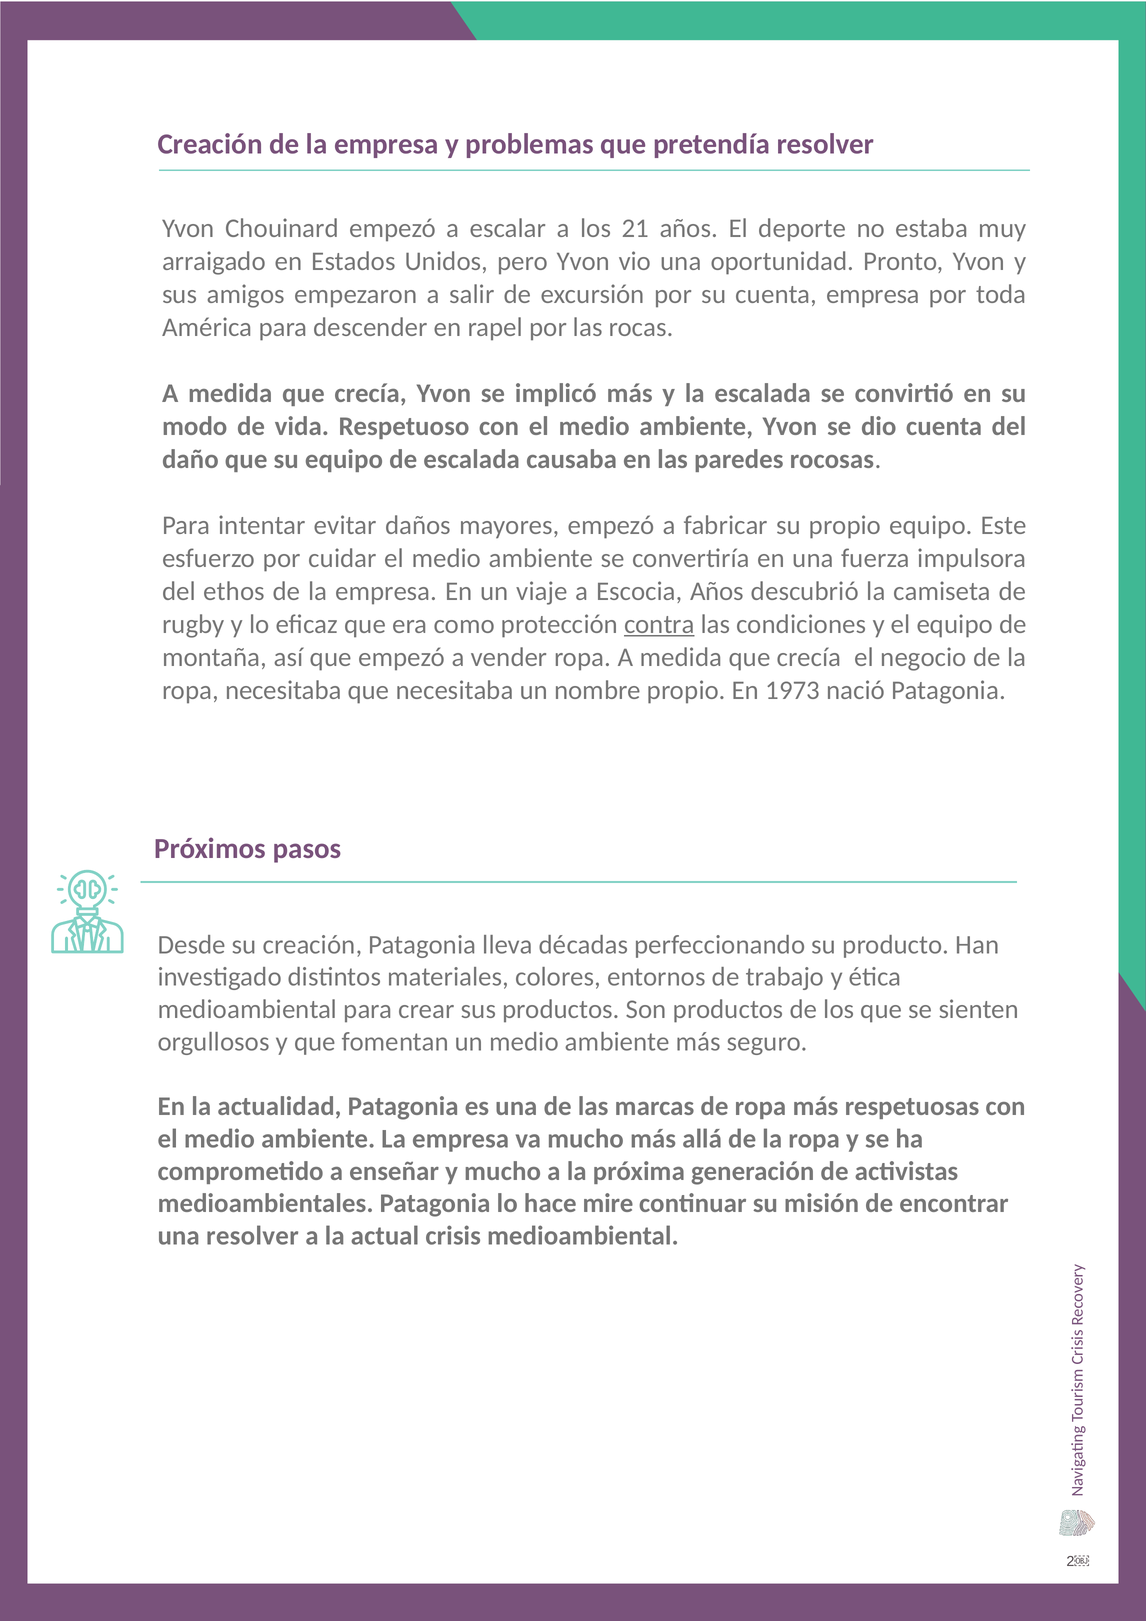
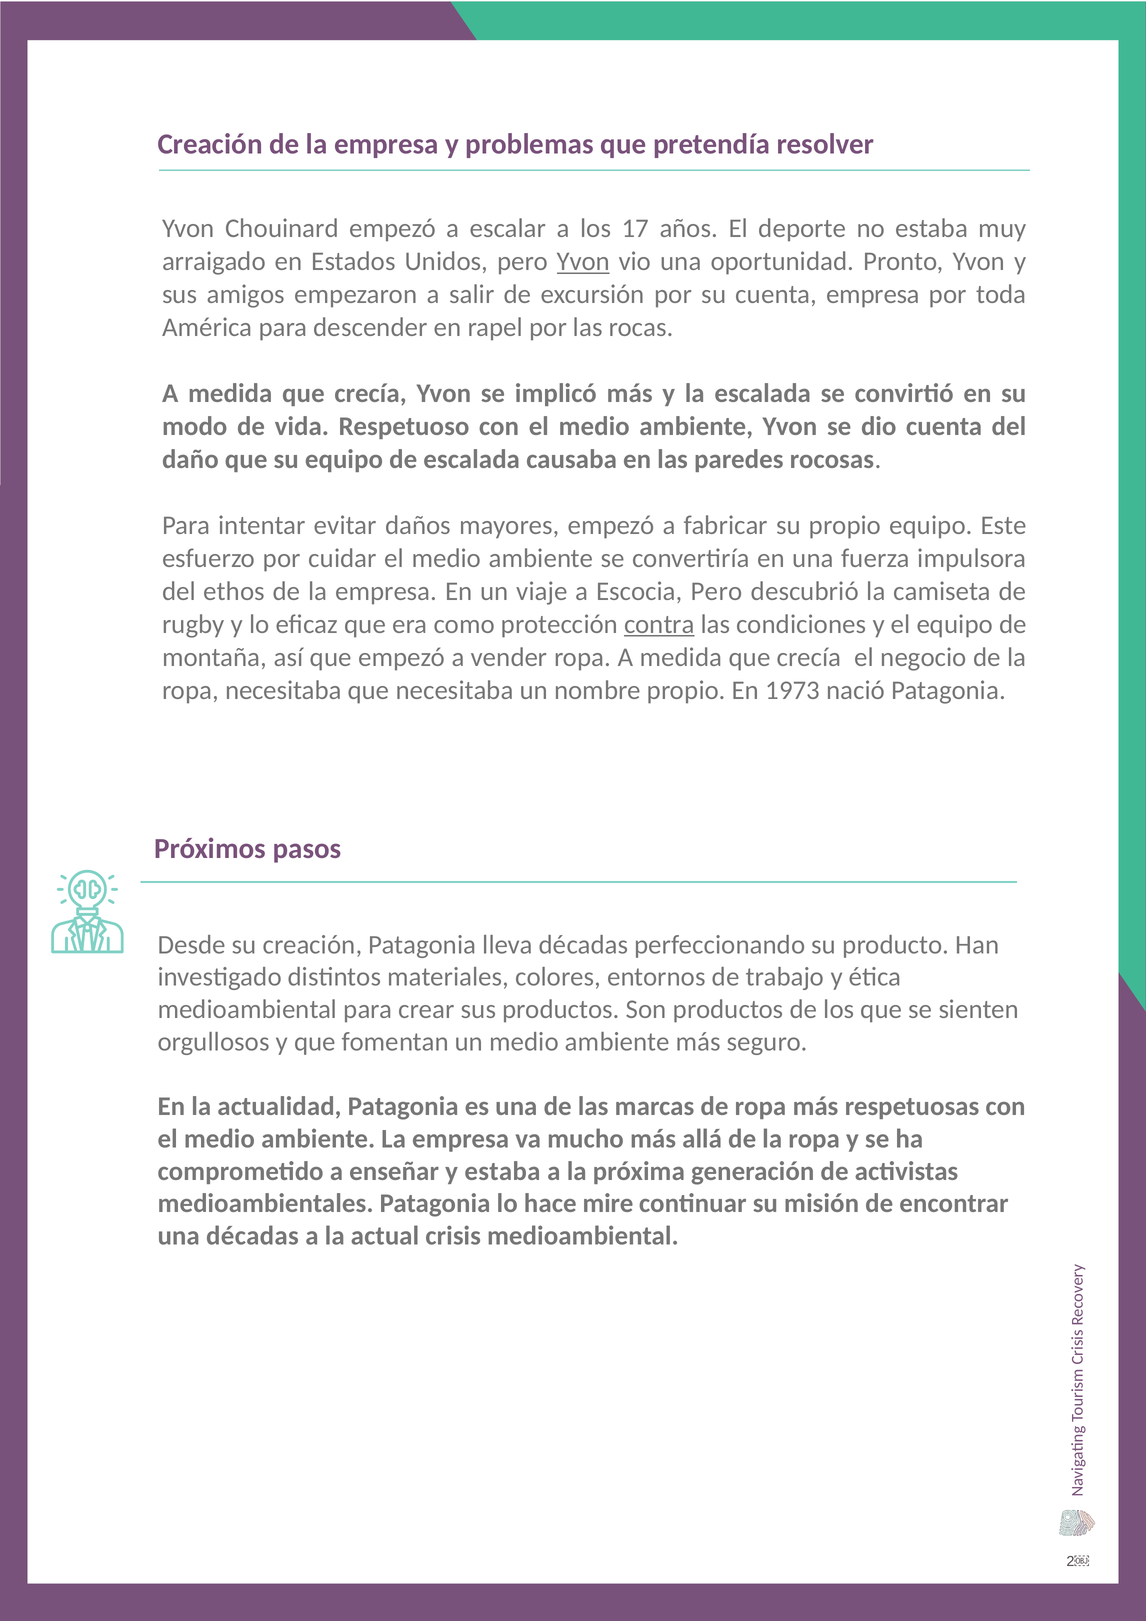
21: 21 -> 17 (635, 229)
Yvon underline: none -> present (583, 262)
Escocia Años: Años -> Pero (717, 591)
y mucho: mucho -> estaba (502, 1171)
una resolver: resolver -> décadas (252, 1236)
